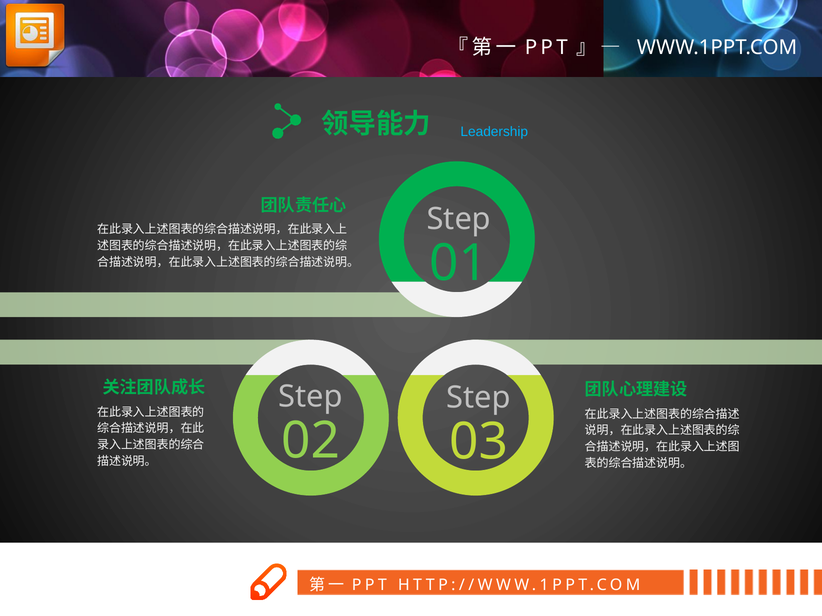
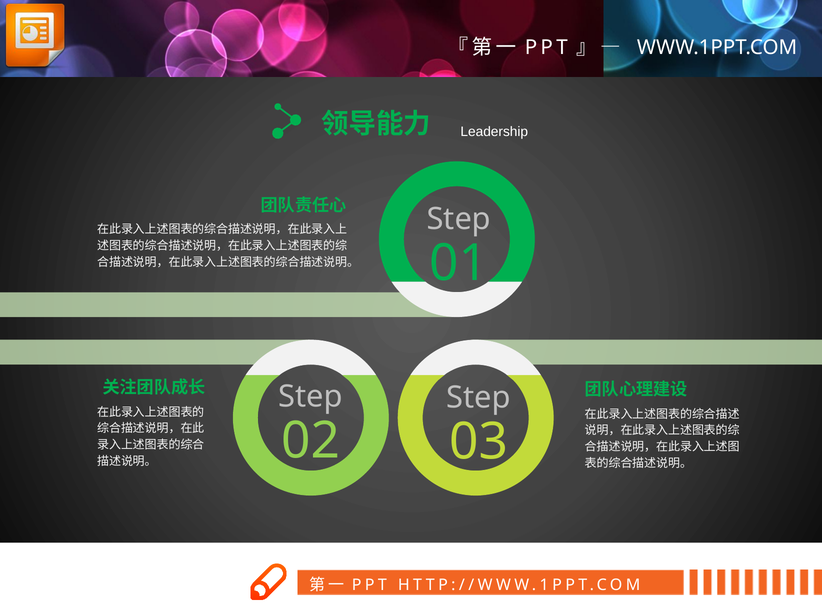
Leadership colour: light blue -> white (494, 132)
